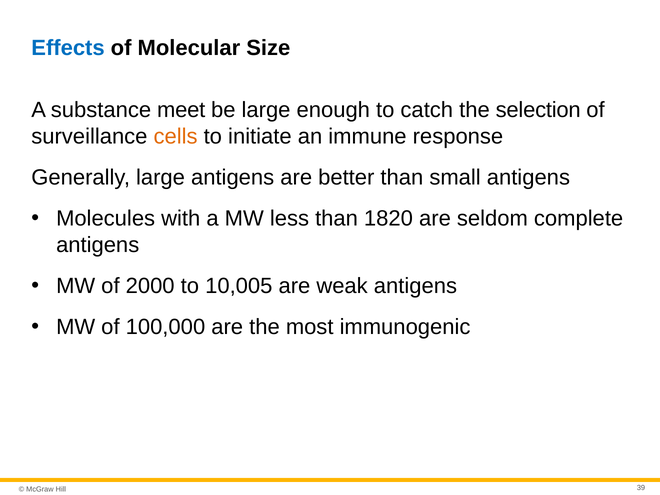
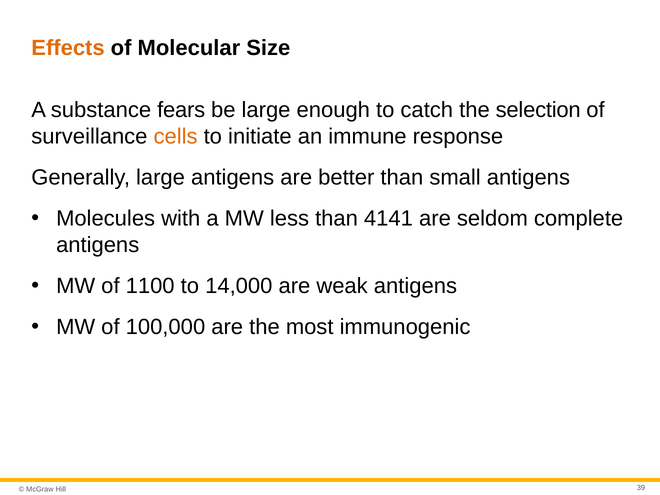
Effects colour: blue -> orange (68, 48)
meet: meet -> fears (181, 110)
1820: 1820 -> 4141 (388, 219)
2000: 2000 -> 1100 (150, 286)
10,005: 10,005 -> 14,000 (239, 286)
